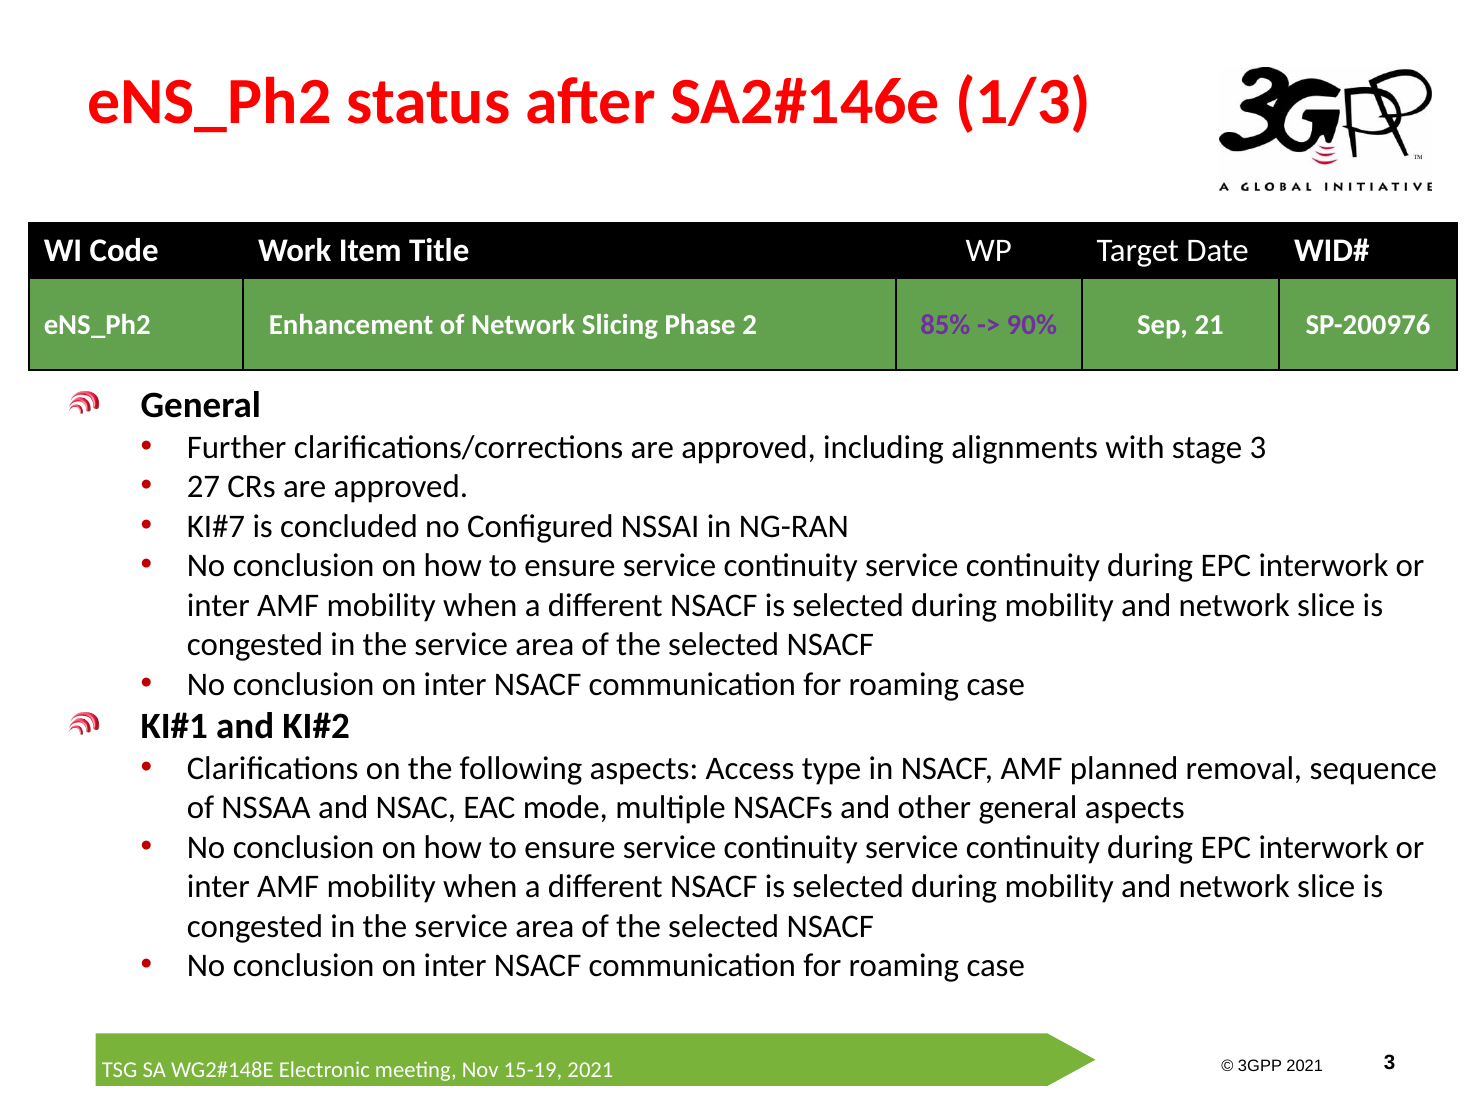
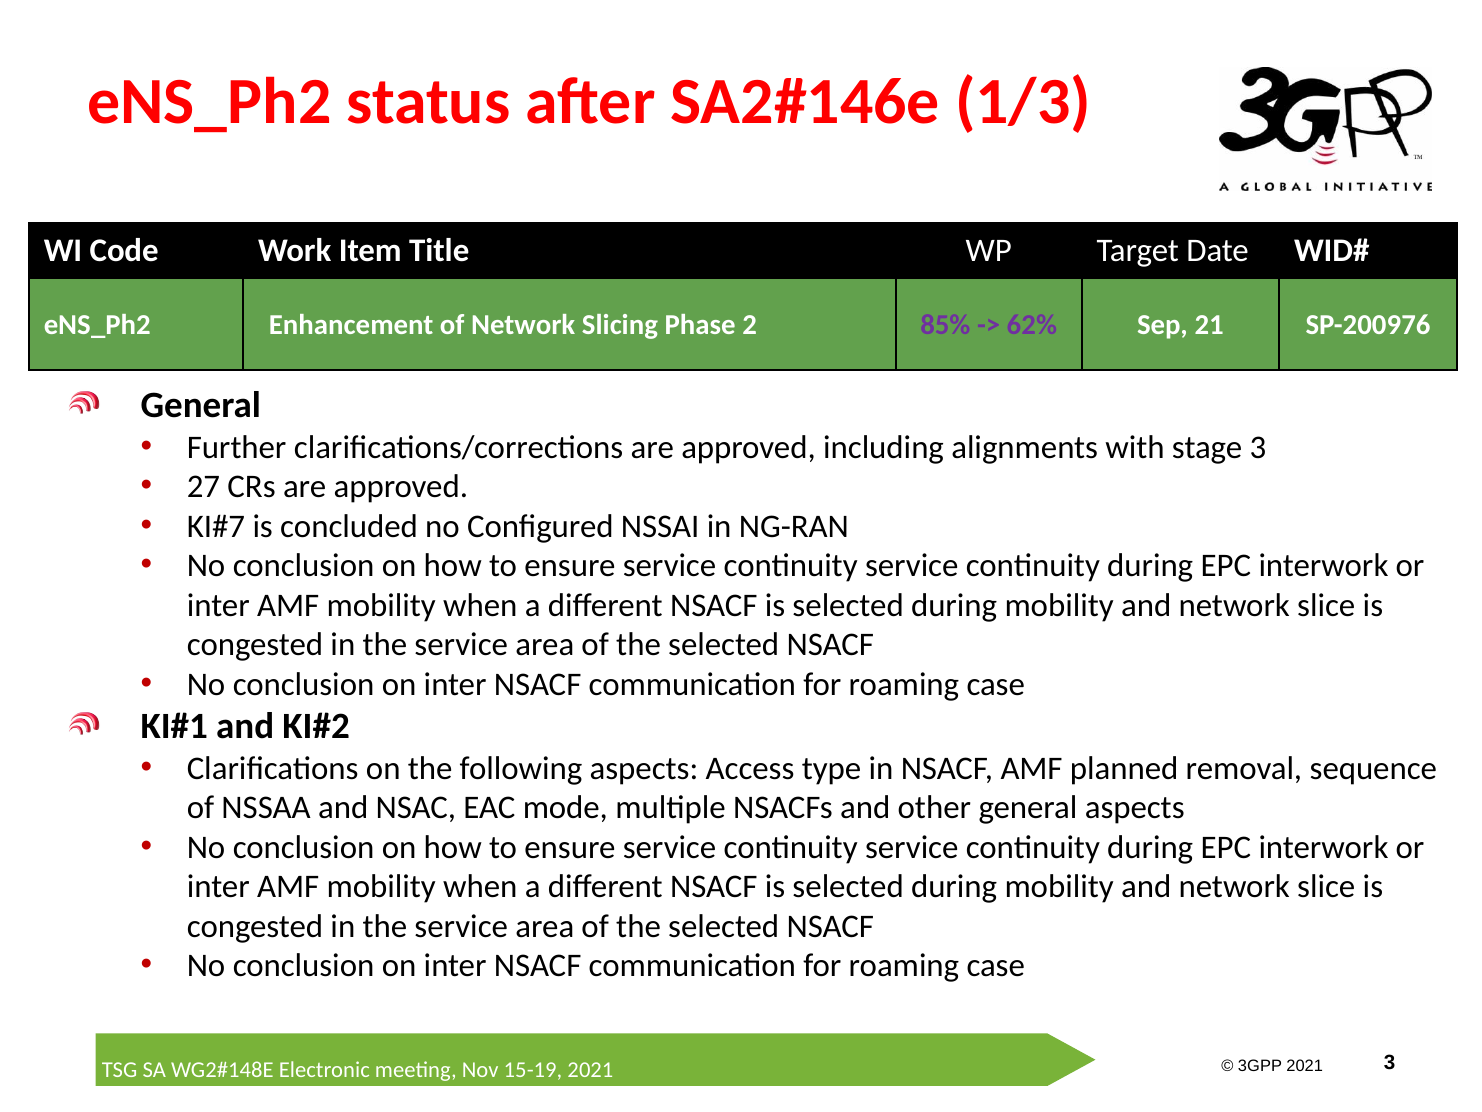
90%: 90% -> 62% (1032, 324)
